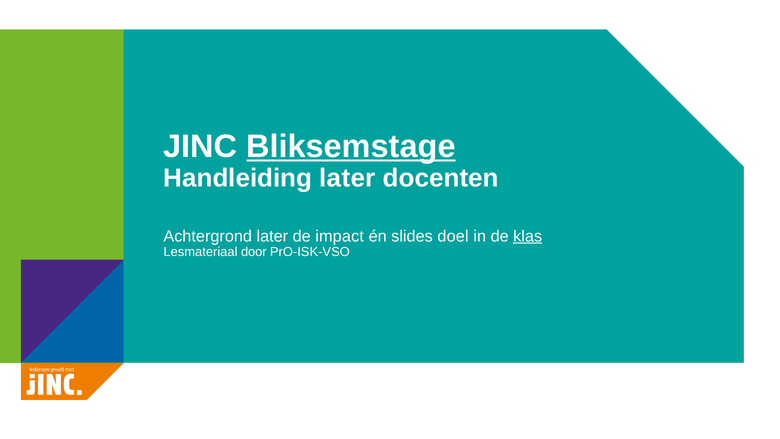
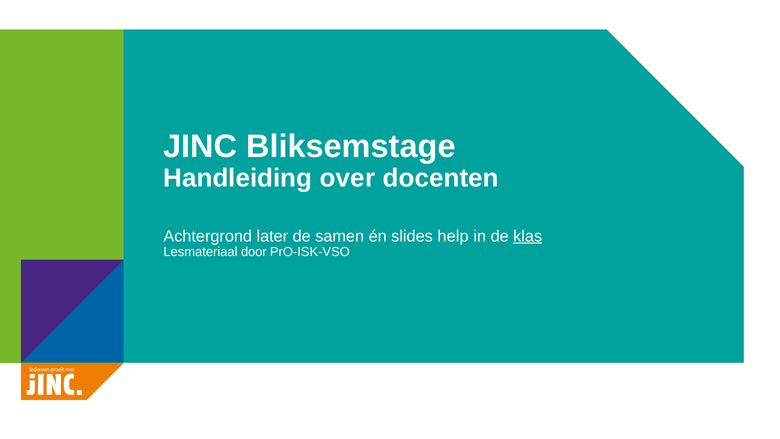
Bliksemstage underline: present -> none (351, 146)
Handleiding later: later -> over (347, 178)
impact: impact -> samen (340, 236)
doel: doel -> help (453, 236)
